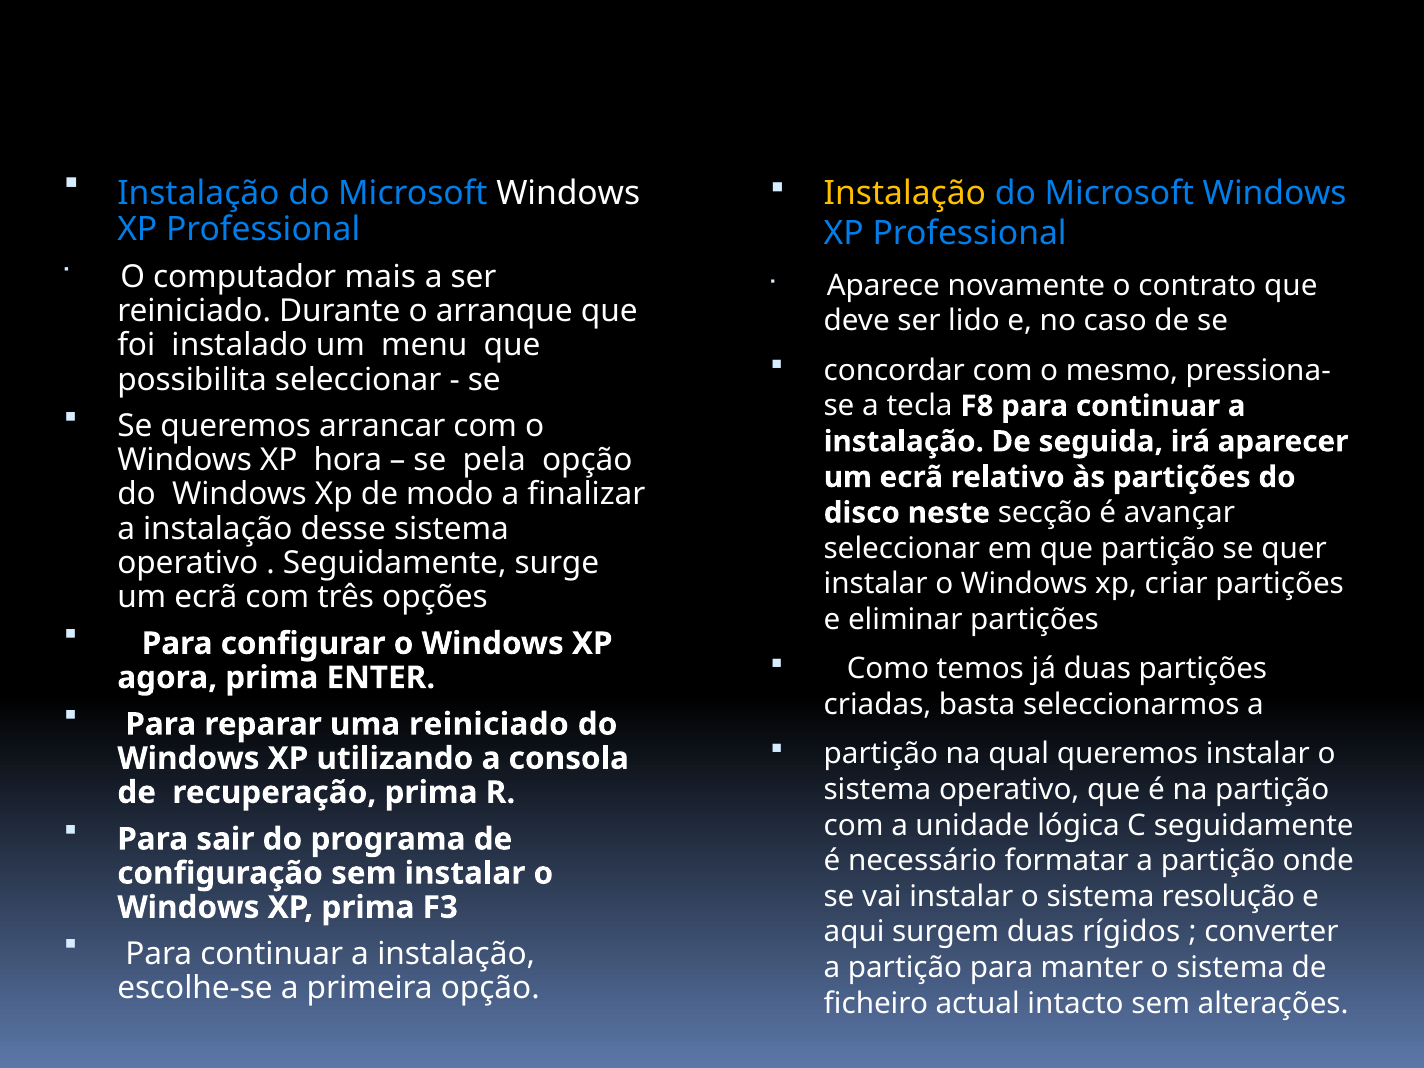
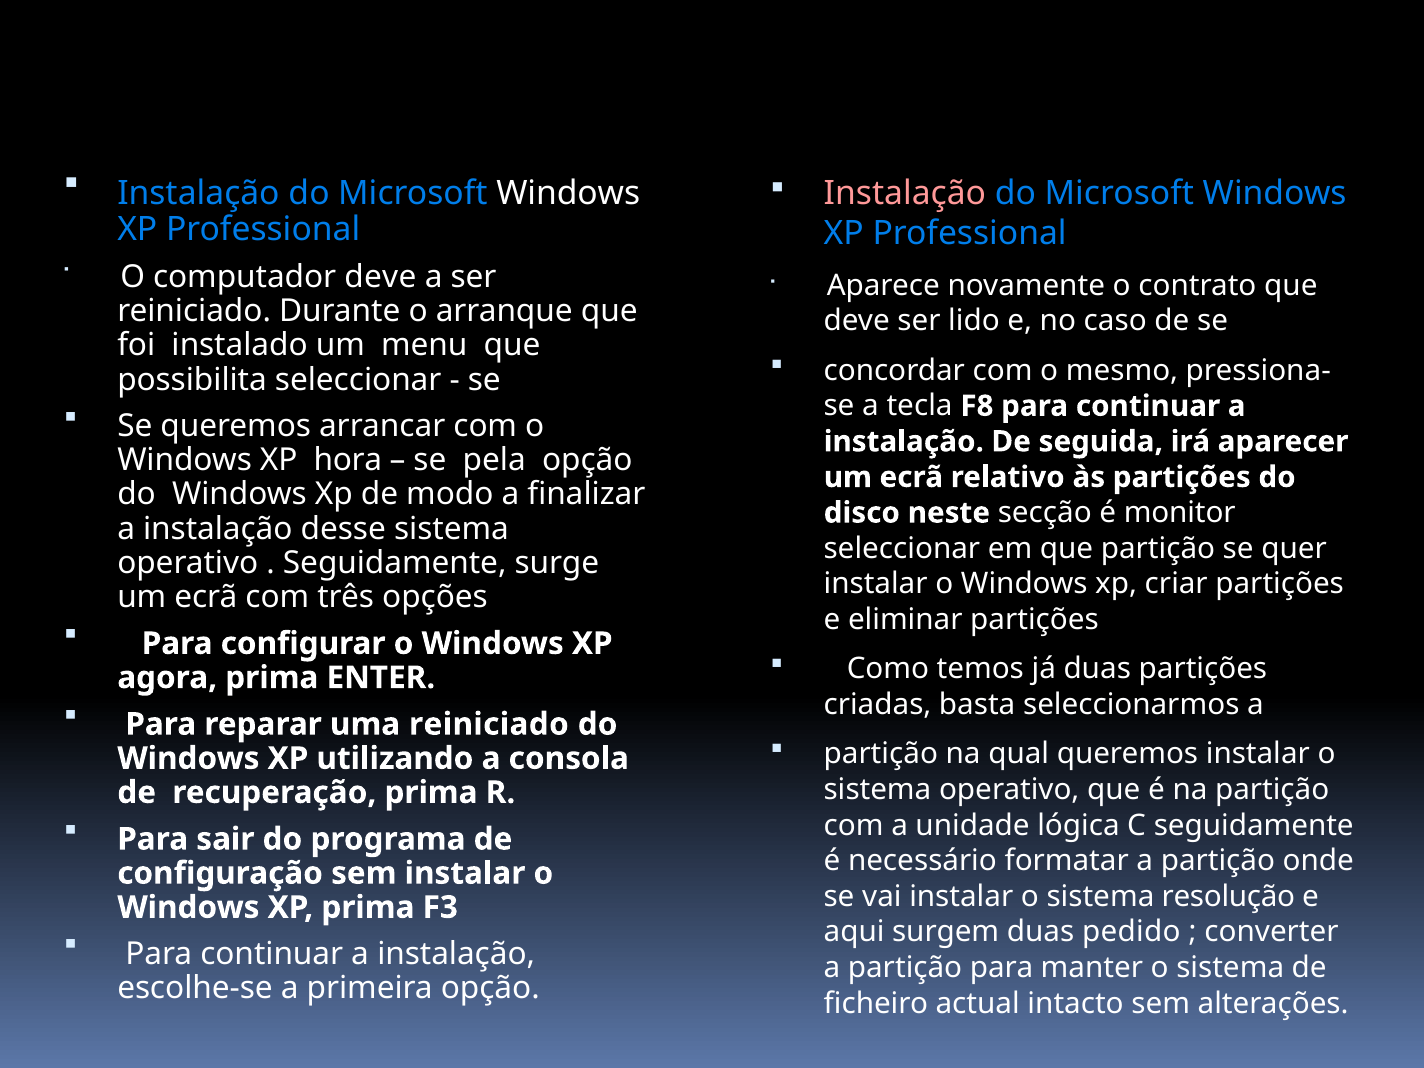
Instalação colour: yellow -> pink (905, 193)
computador mais: mais -> deve (380, 277)
avançar: avançar -> monitor (1180, 513)
rígidos: rígidos -> pedido (1131, 932)
